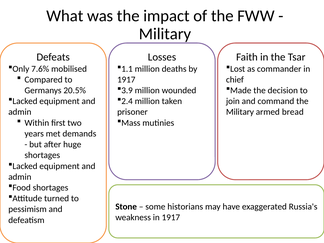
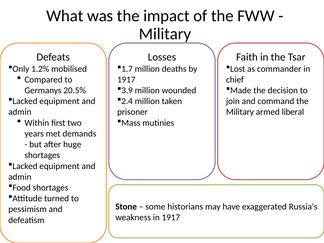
1.1: 1.1 -> 1.7 (127, 69)
7.6%: 7.6% -> 1.2% (40, 69)
bread: bread -> liberal (293, 112)
